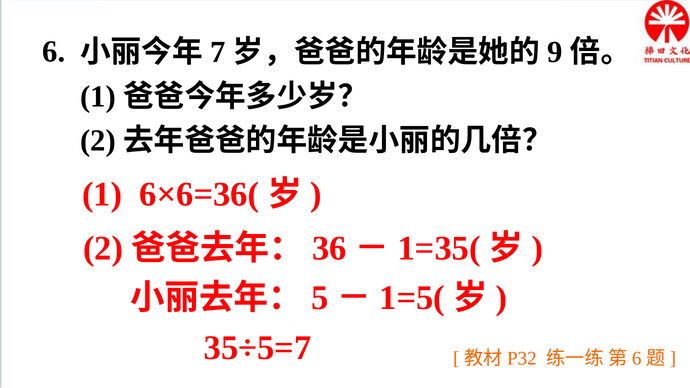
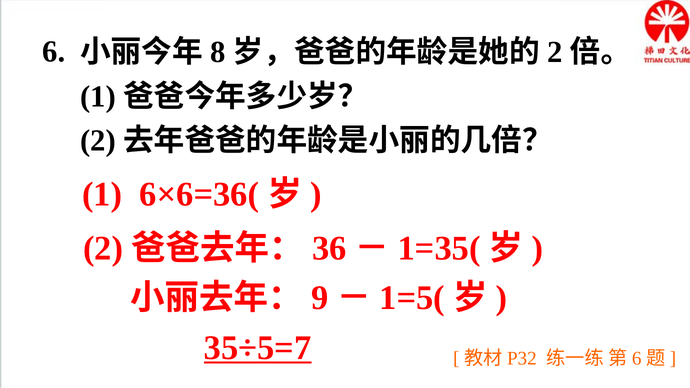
7: 7 -> 8 (218, 52)
9: 9 -> 2 (555, 52)
5: 5 -> 9 (320, 298)
35÷5=7 underline: none -> present (258, 348)
